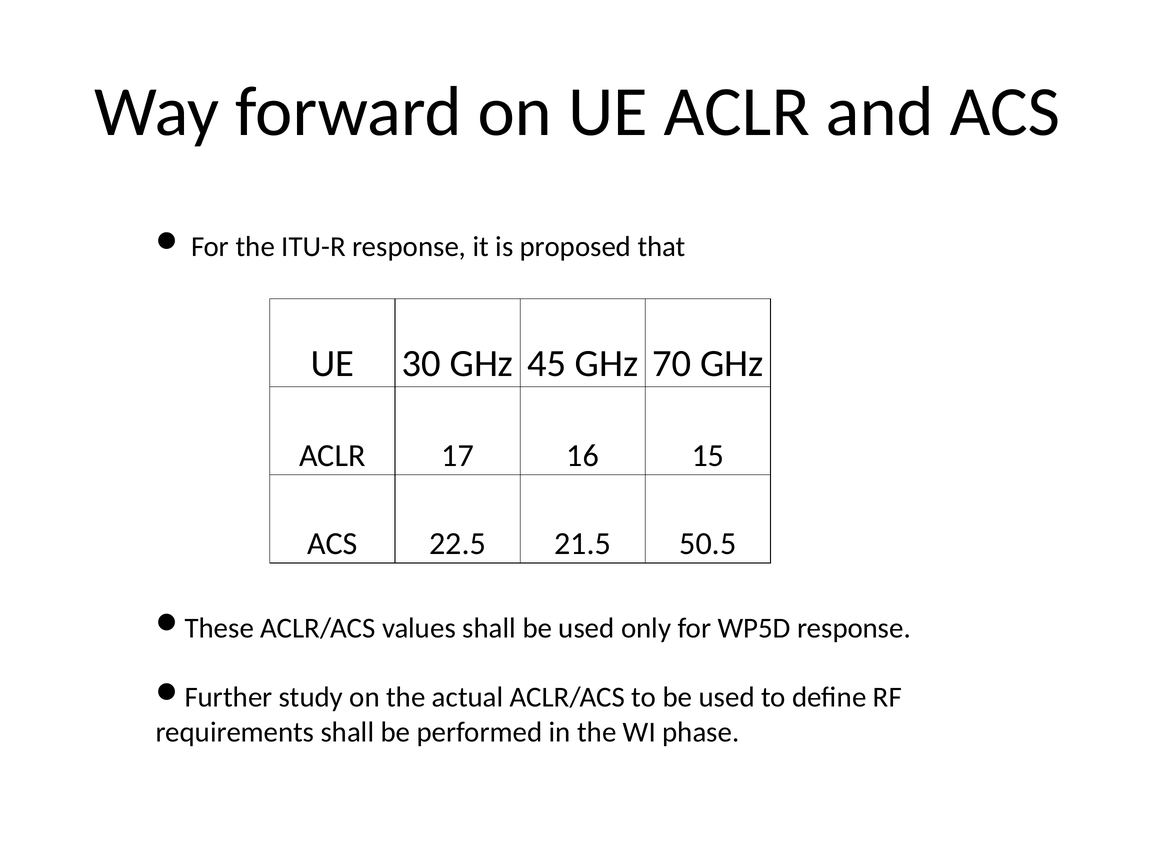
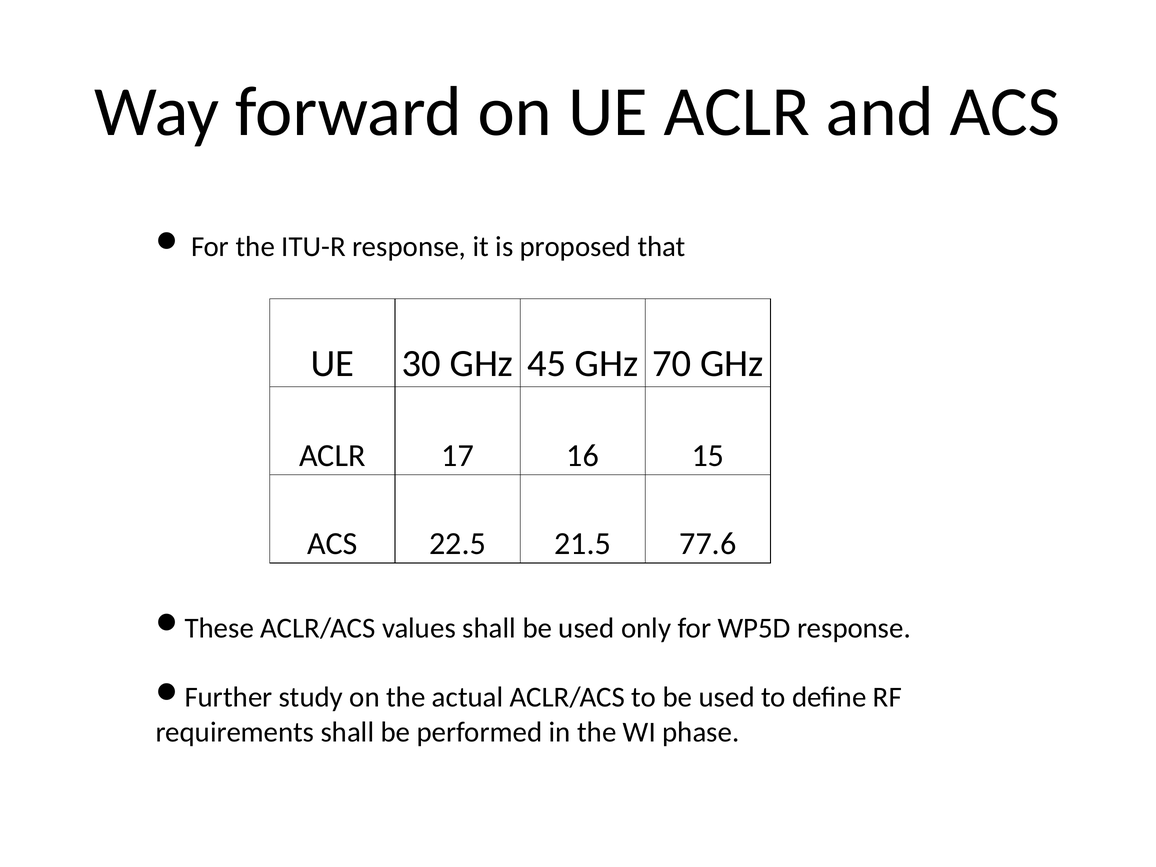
50.5: 50.5 -> 77.6 (708, 544)
